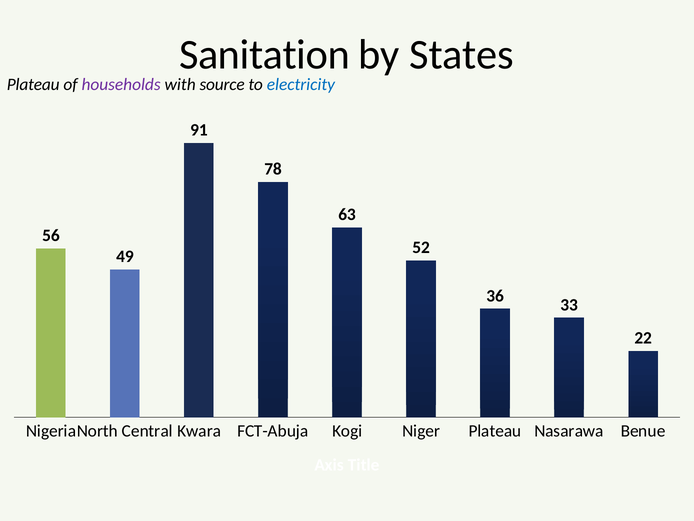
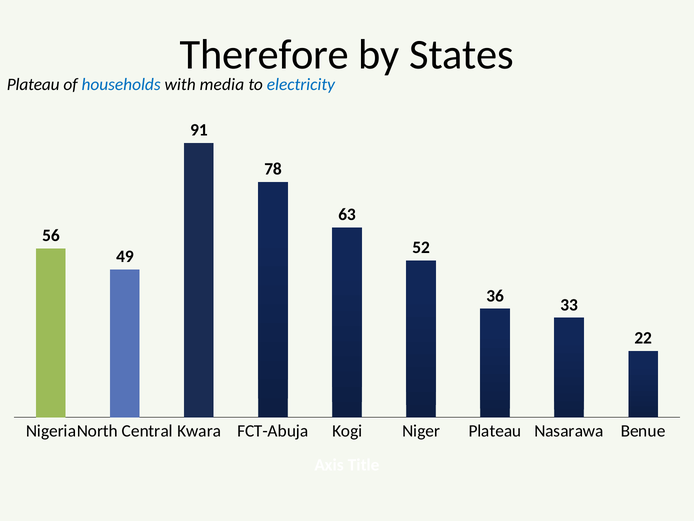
Sanitation: Sanitation -> Therefore (264, 55)
households colour: purple -> blue (121, 84)
source: source -> media (222, 84)
